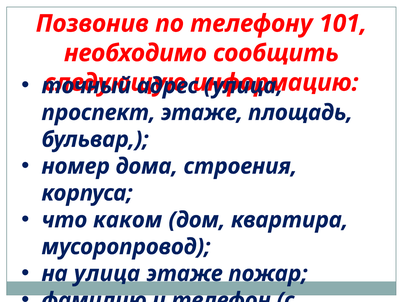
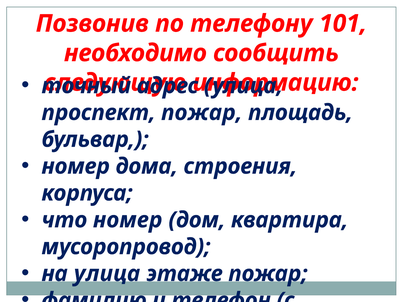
проспект этаже: этаже -> пожар (202, 113)
что каком: каком -> номер (128, 220)
